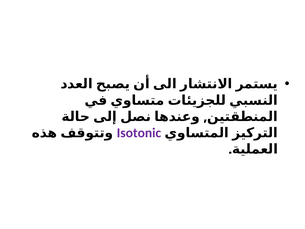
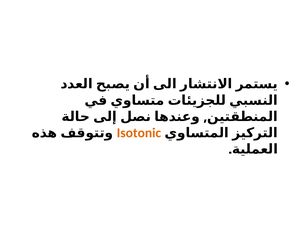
Isotonic colour: purple -> orange (139, 133)
